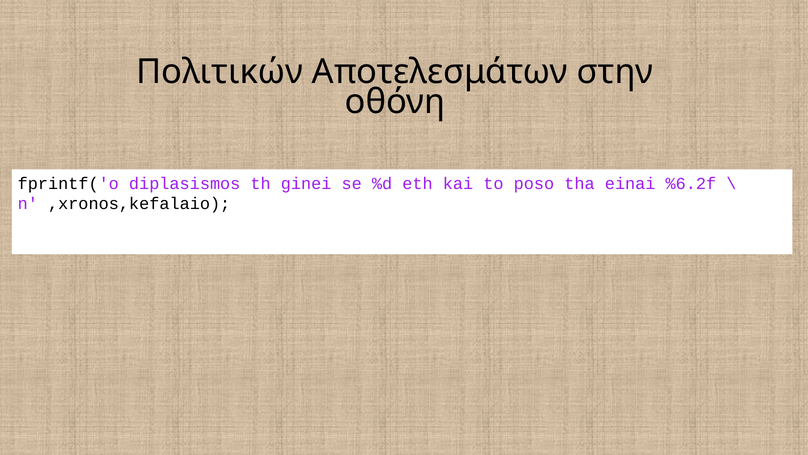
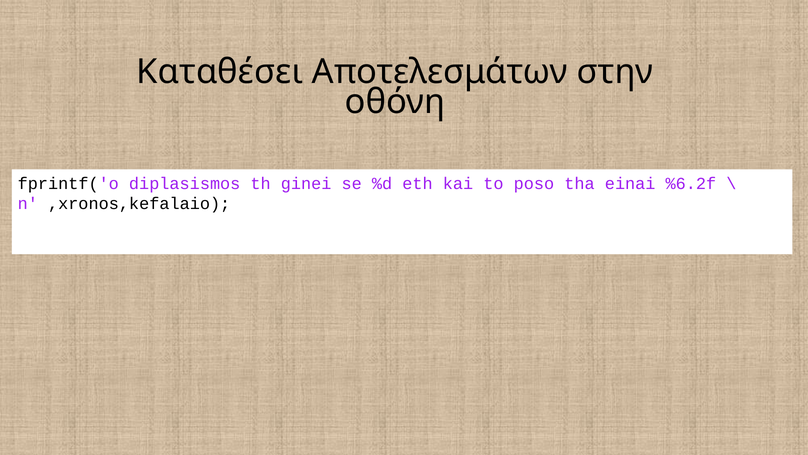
Πολιτικών: Πολιτικών -> Καταθέσει (220, 72)
